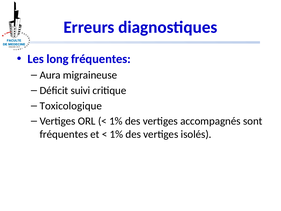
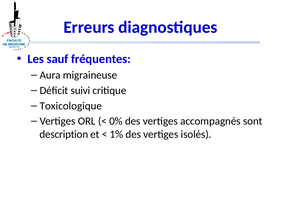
long: long -> sauf (58, 59)
1%: 1% -> 0% (116, 121)
fréquentes: fréquentes -> description (64, 134)
